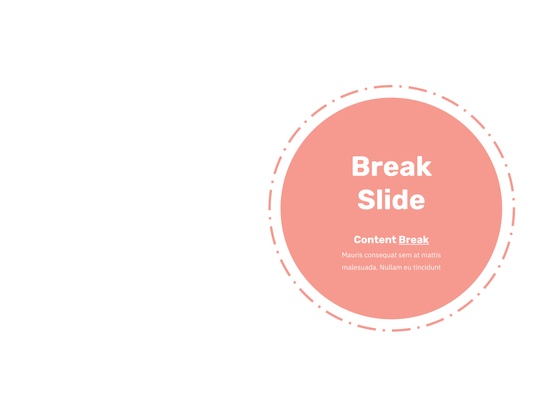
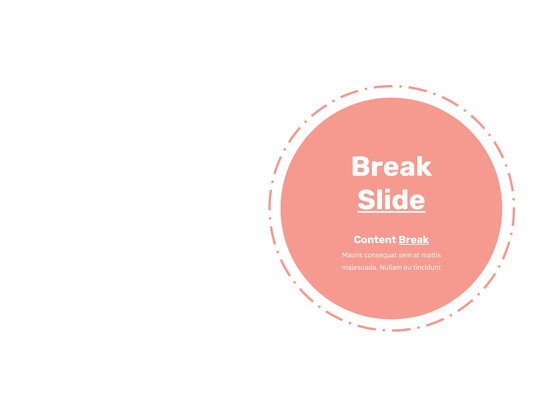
Slide underline: none -> present (391, 200)
